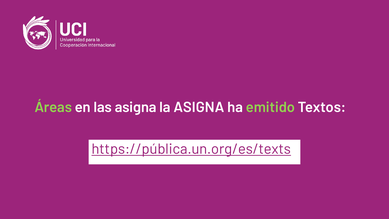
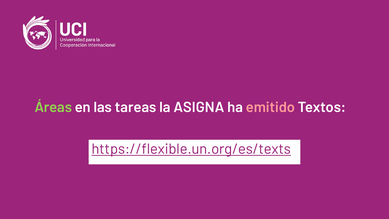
las asigna: asigna -> tareas (136, 107)
emitido colour: light green -> pink (270, 107)
https://pública.un.org/es/texts: https://pública.un.org/es/texts -> https://flexible.un.org/es/texts (191, 149)
